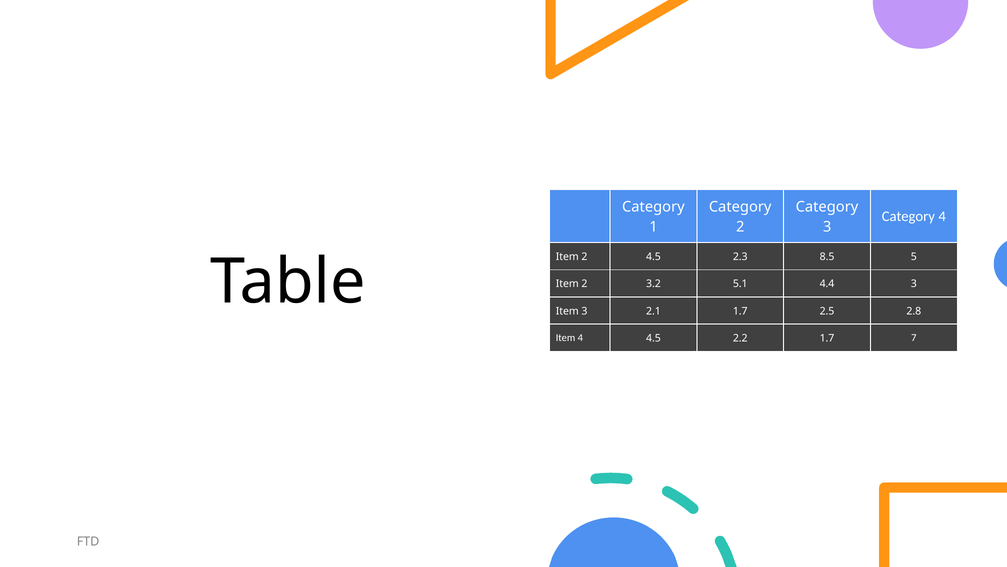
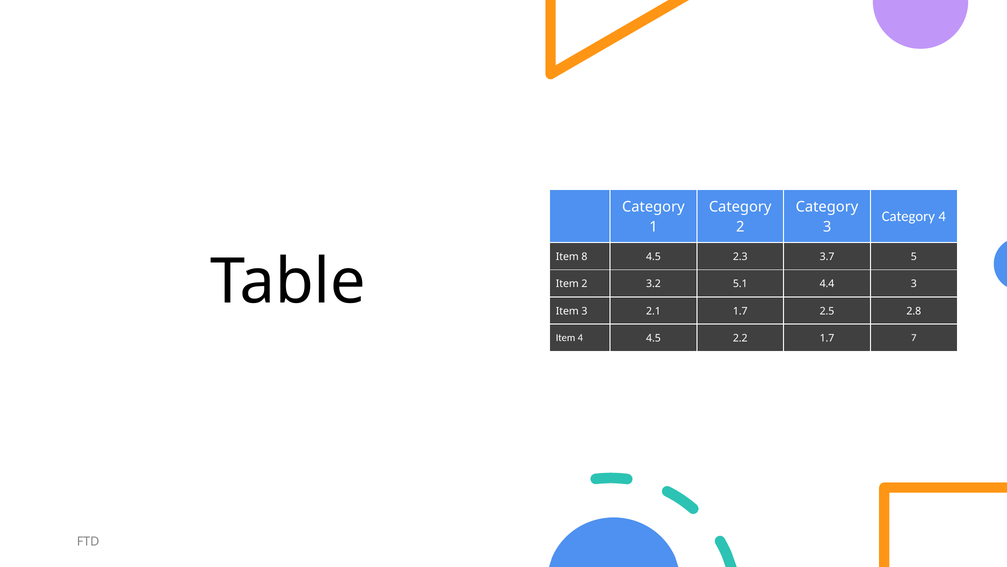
2: 2 -> 8 (584, 257)
8.5: 8.5 -> 3.7 (827, 257)
